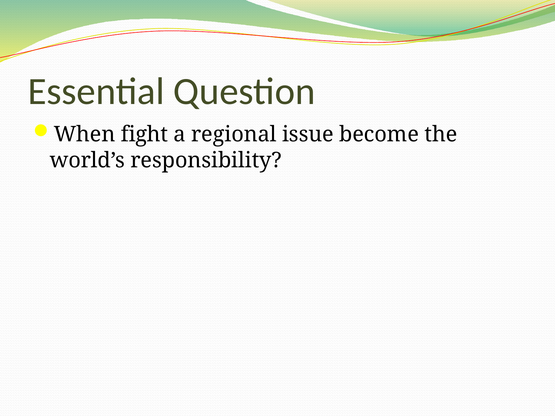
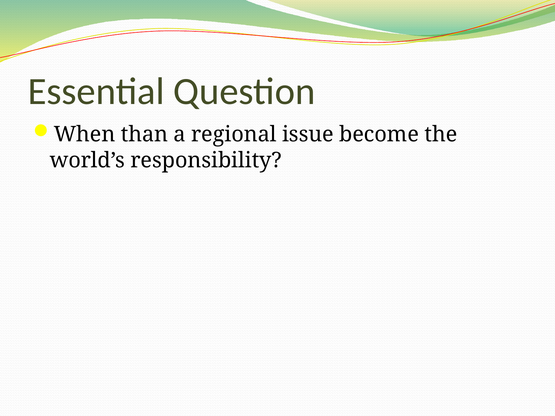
fight: fight -> than (144, 135)
